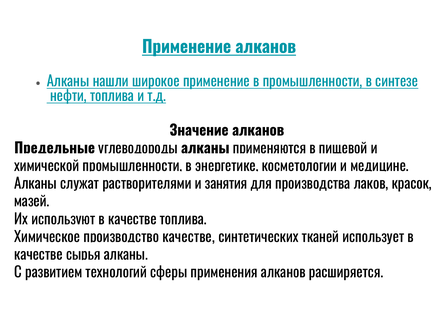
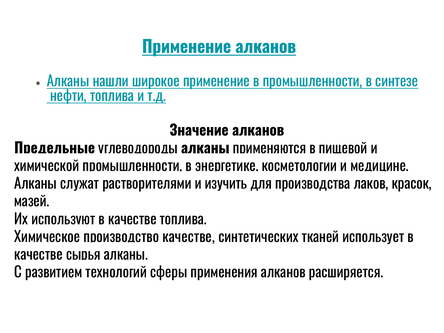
занятия: занятия -> изучить (226, 184)
